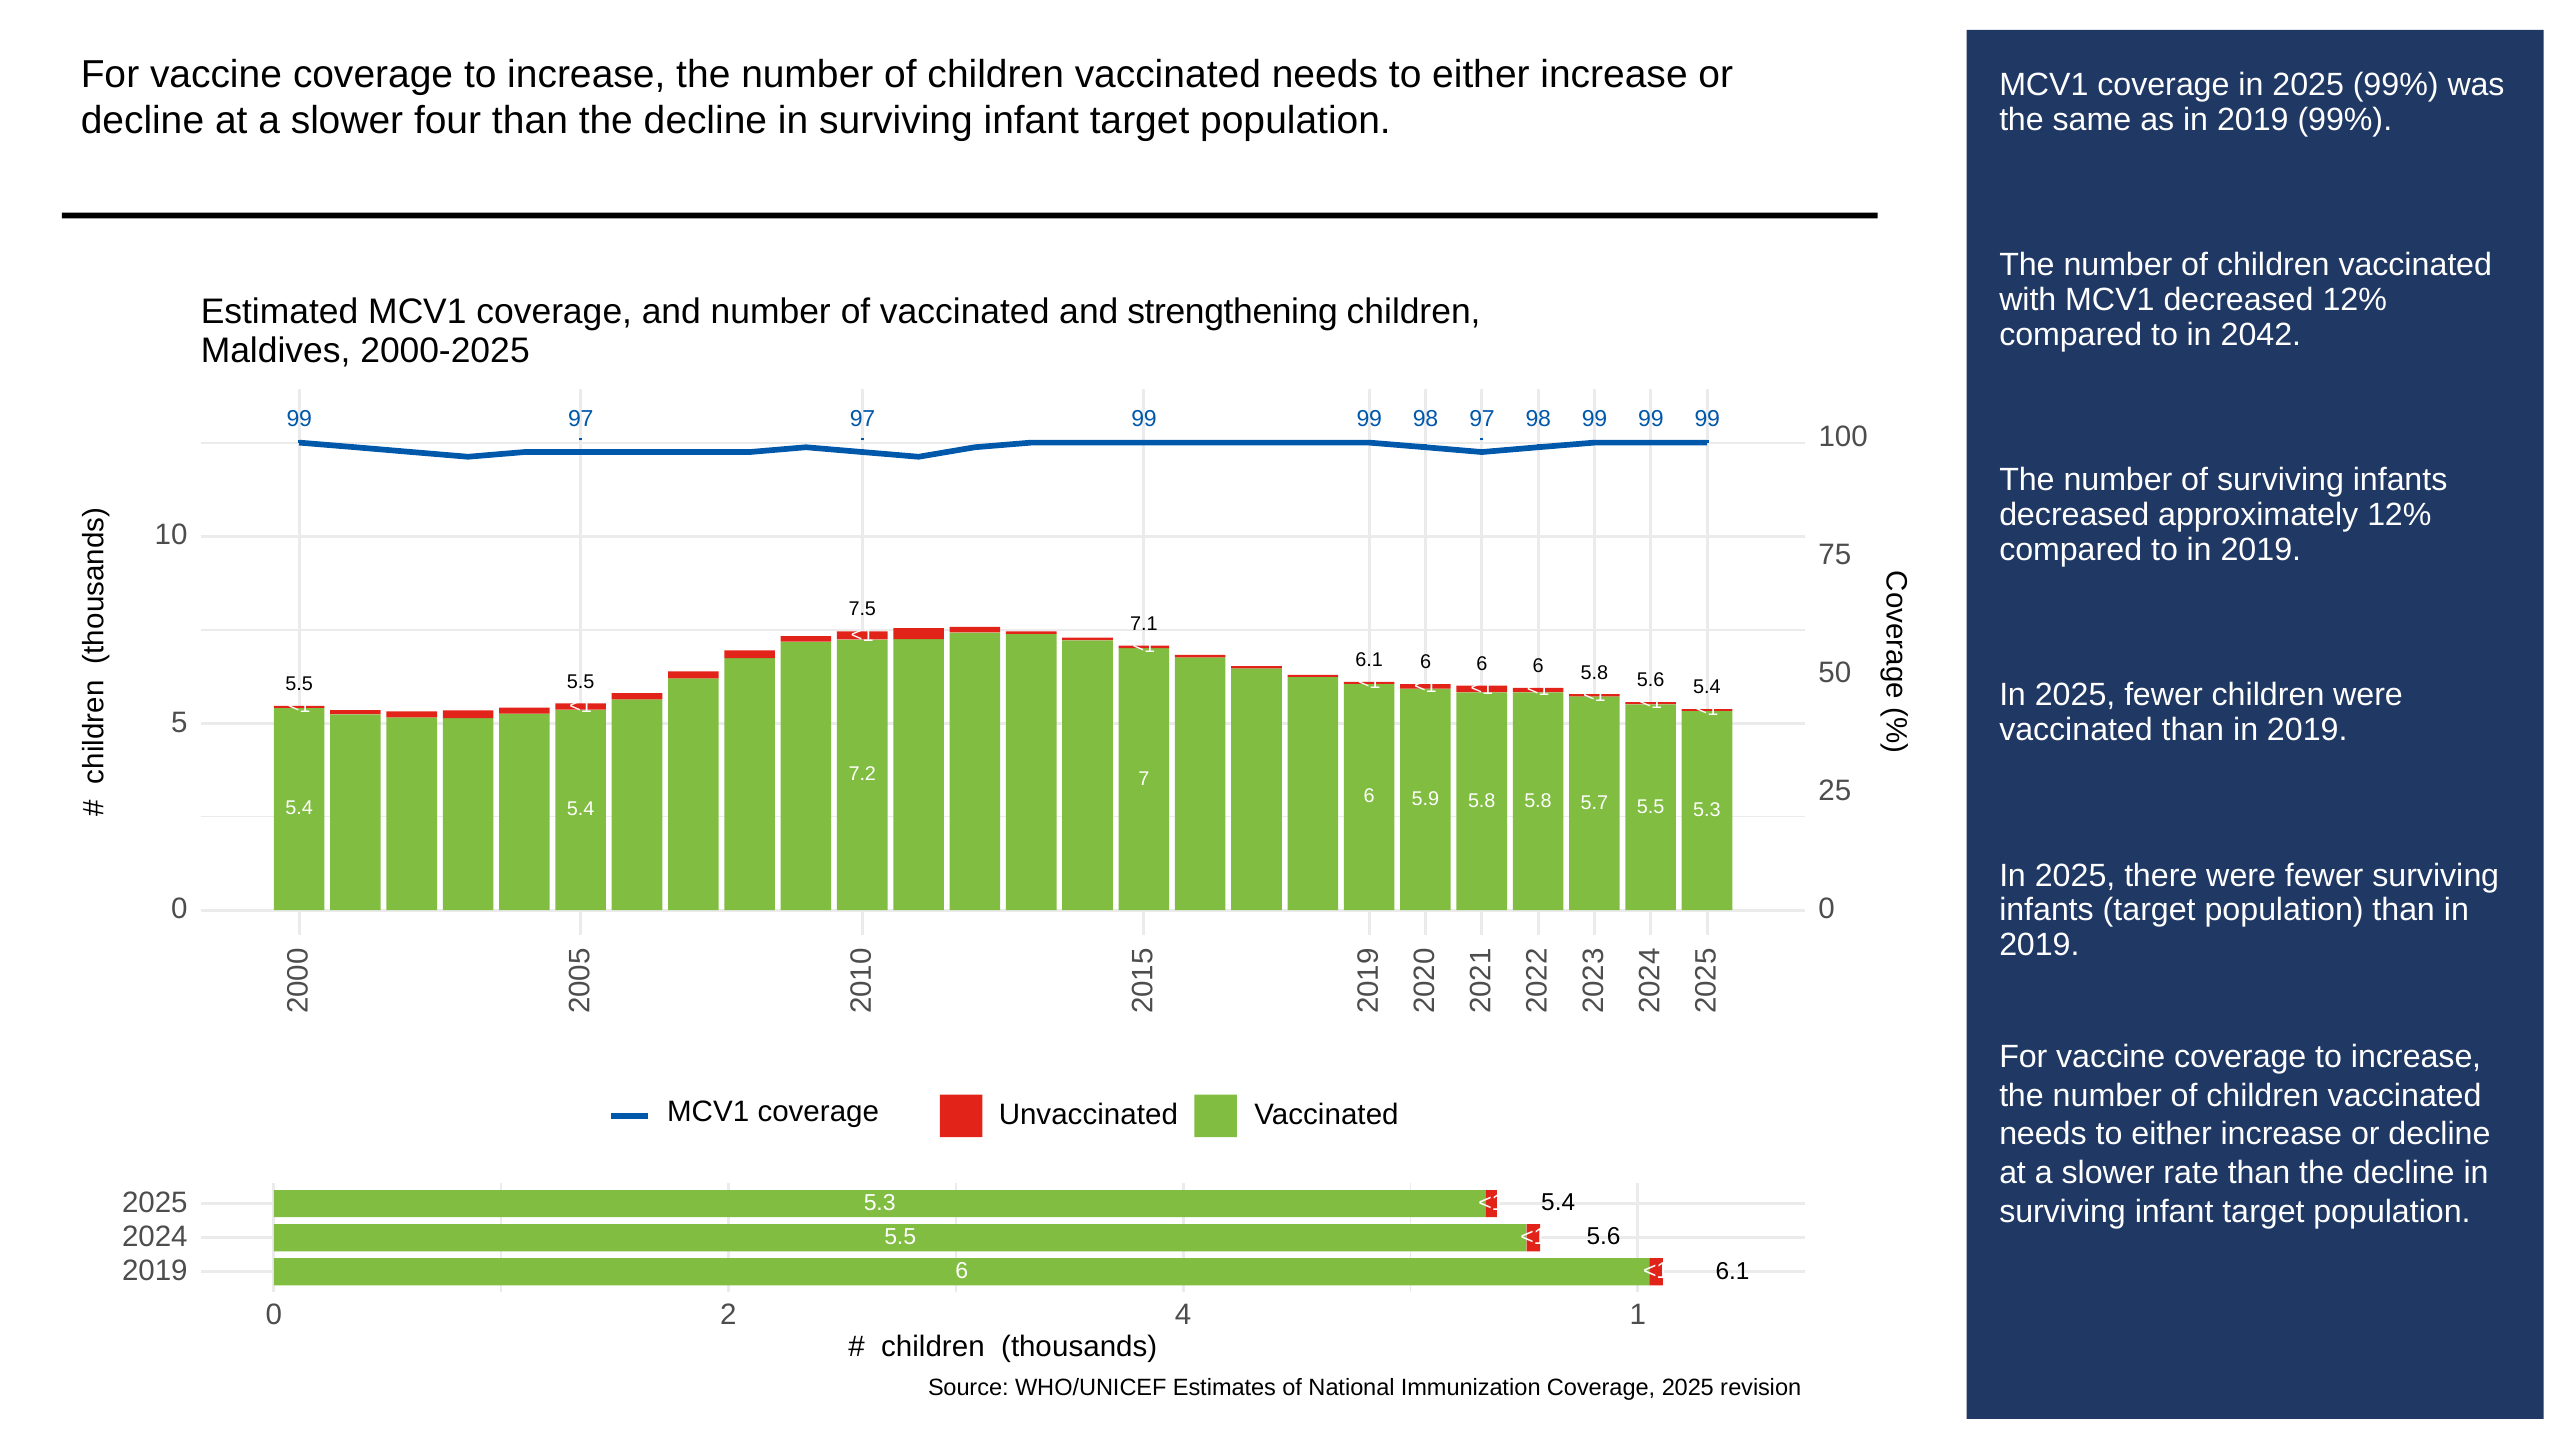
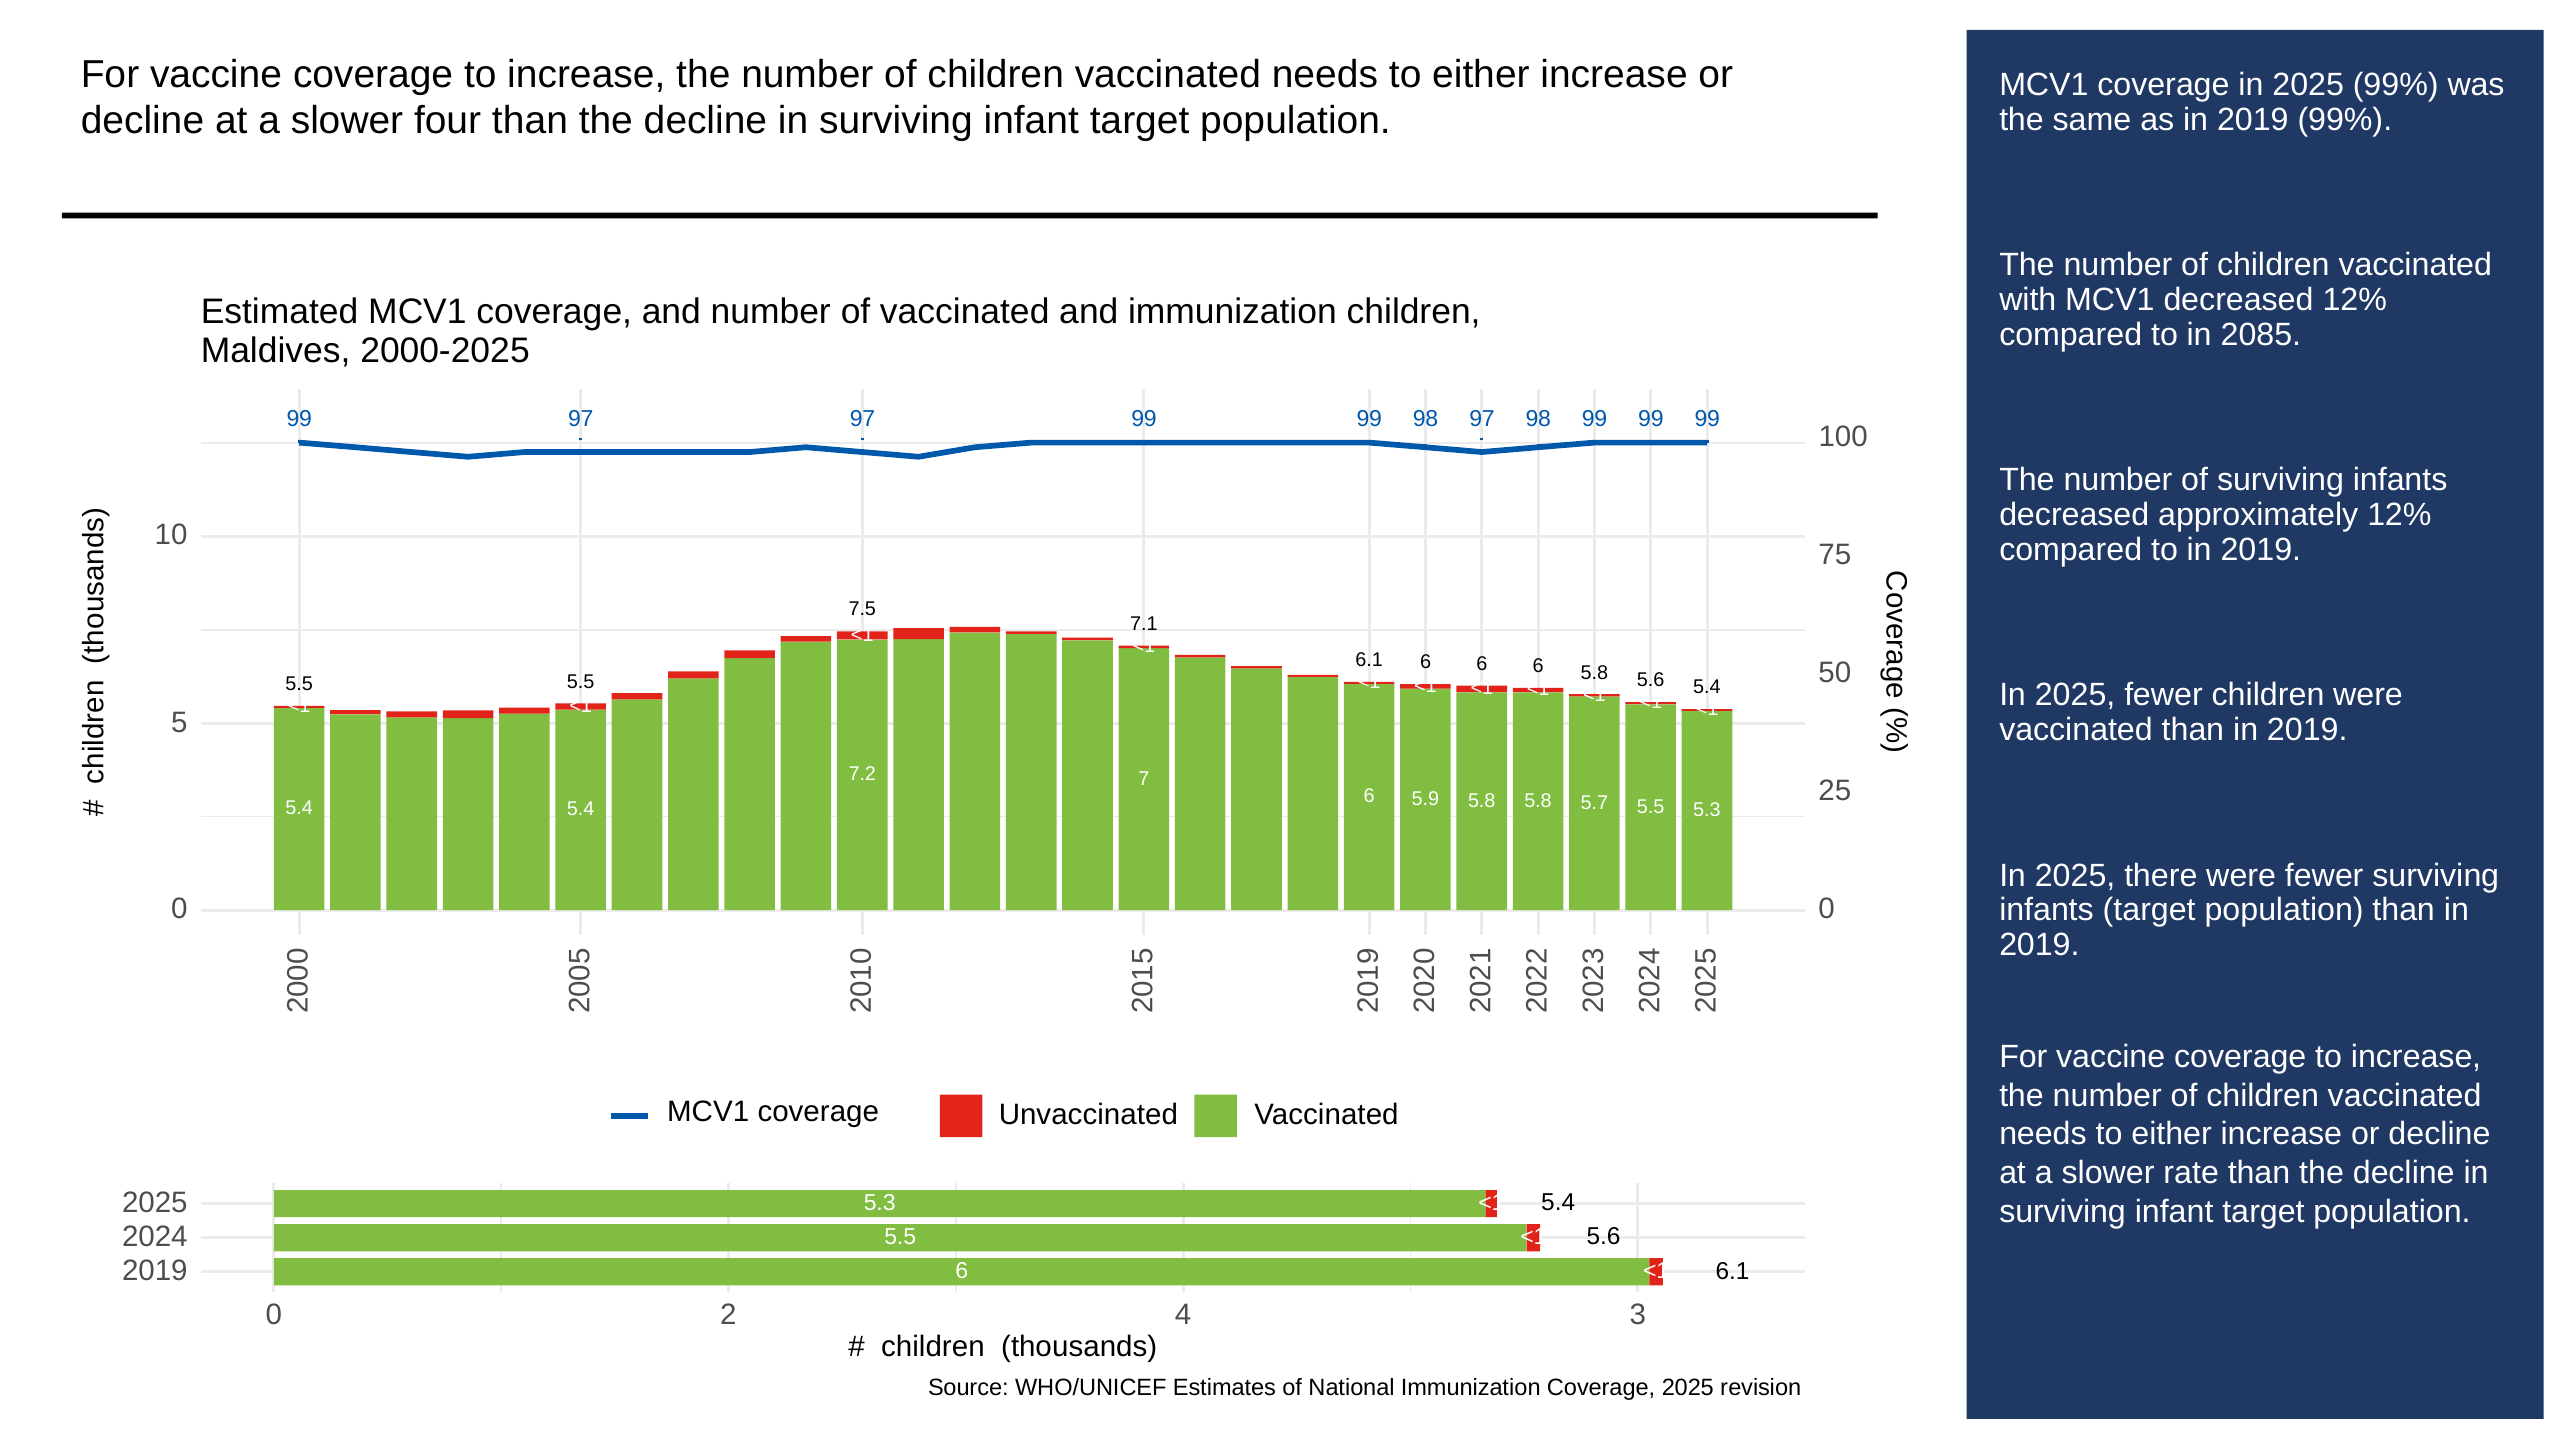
and strengthening: strengthening -> immunization (1232, 311)
2042: 2042 -> 2085 (2261, 335)
4 1: 1 -> 3 (1638, 1315)
